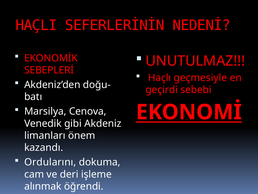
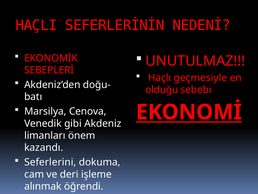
geçirdi: geçirdi -> olduğu (162, 90)
Ordularını: Ordularını -> Seferlerini (50, 162)
